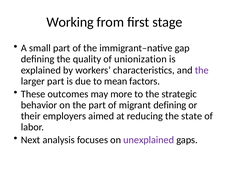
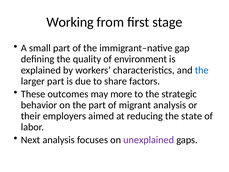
unionization: unionization -> environment (141, 59)
the colour: purple -> blue (202, 70)
mean: mean -> share (116, 81)
migrant defining: defining -> analysis (170, 105)
